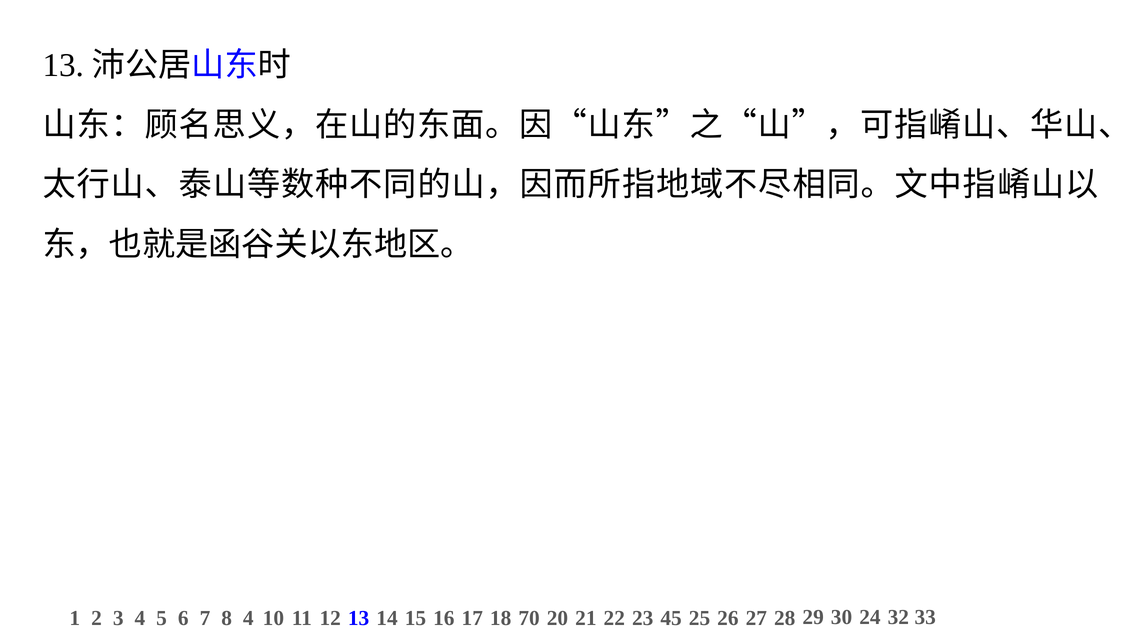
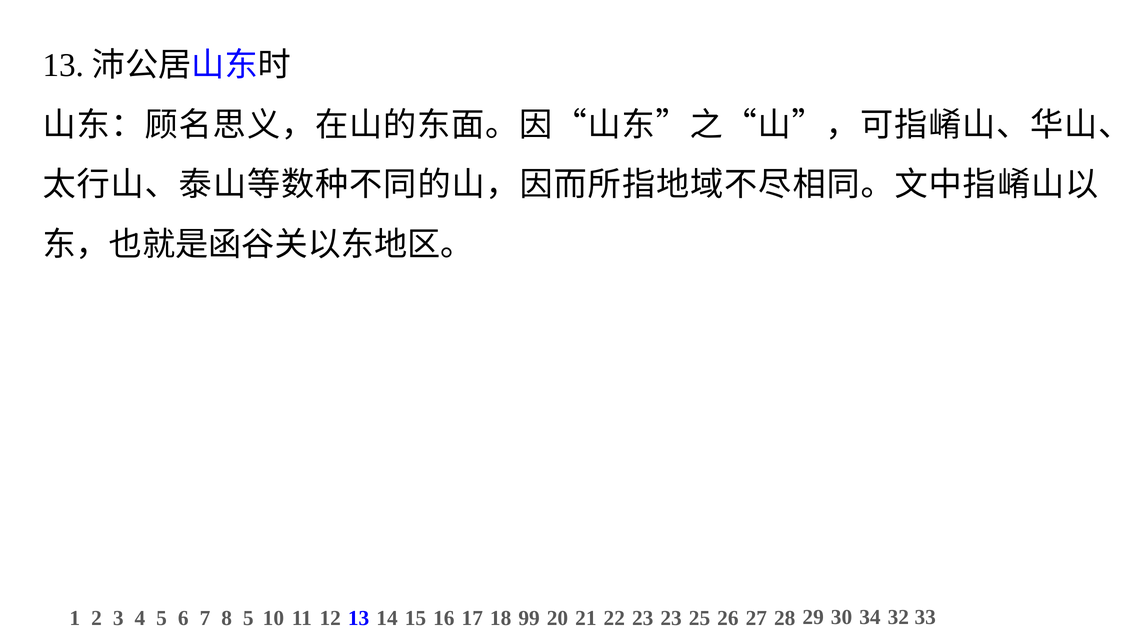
8 4: 4 -> 5 (248, 618)
70: 70 -> 99 (529, 618)
23 45: 45 -> 23 (671, 618)
24: 24 -> 34 (870, 617)
